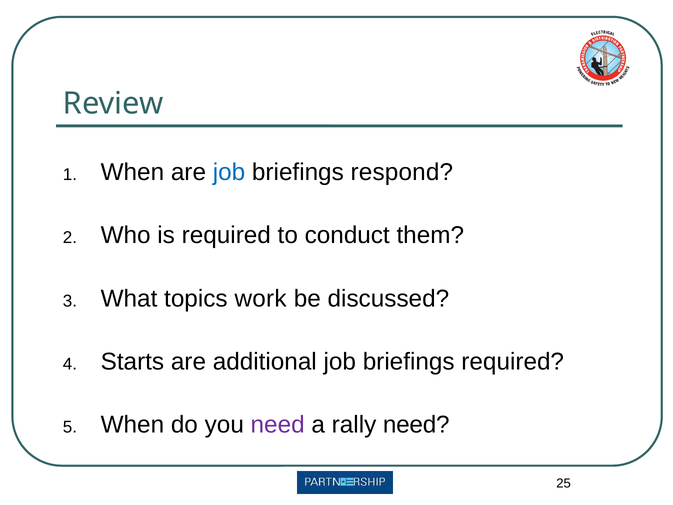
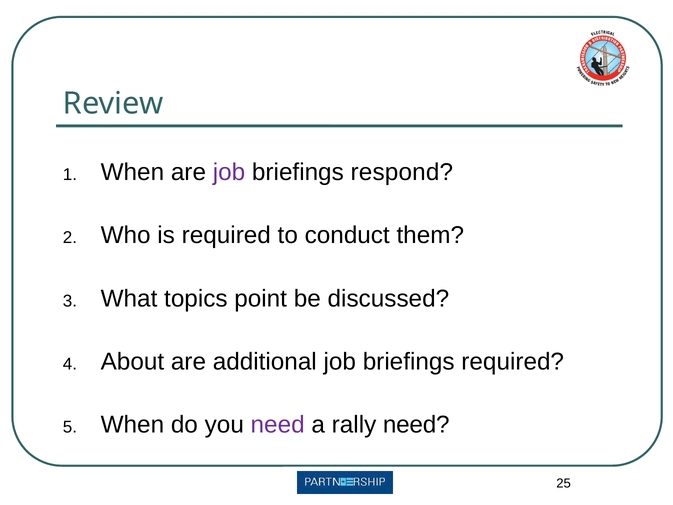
job colour: blue -> purple (229, 172)
work: work -> point (261, 298)
Starts: Starts -> About (132, 362)
